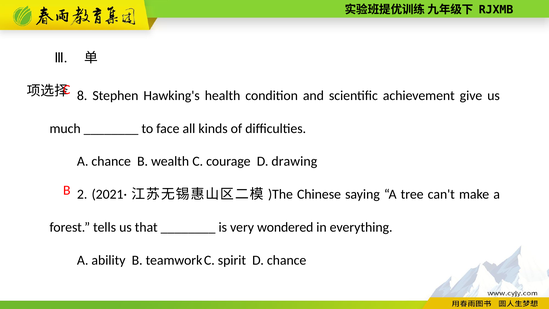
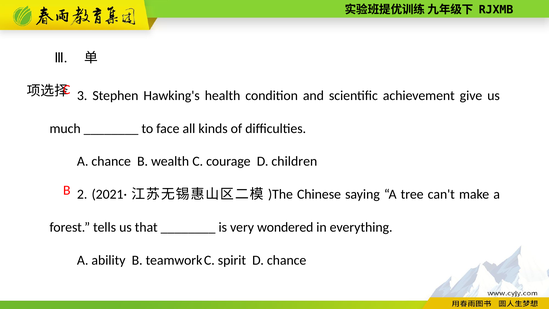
8: 8 -> 3 (82, 95)
drawing: drawing -> children (294, 161)
